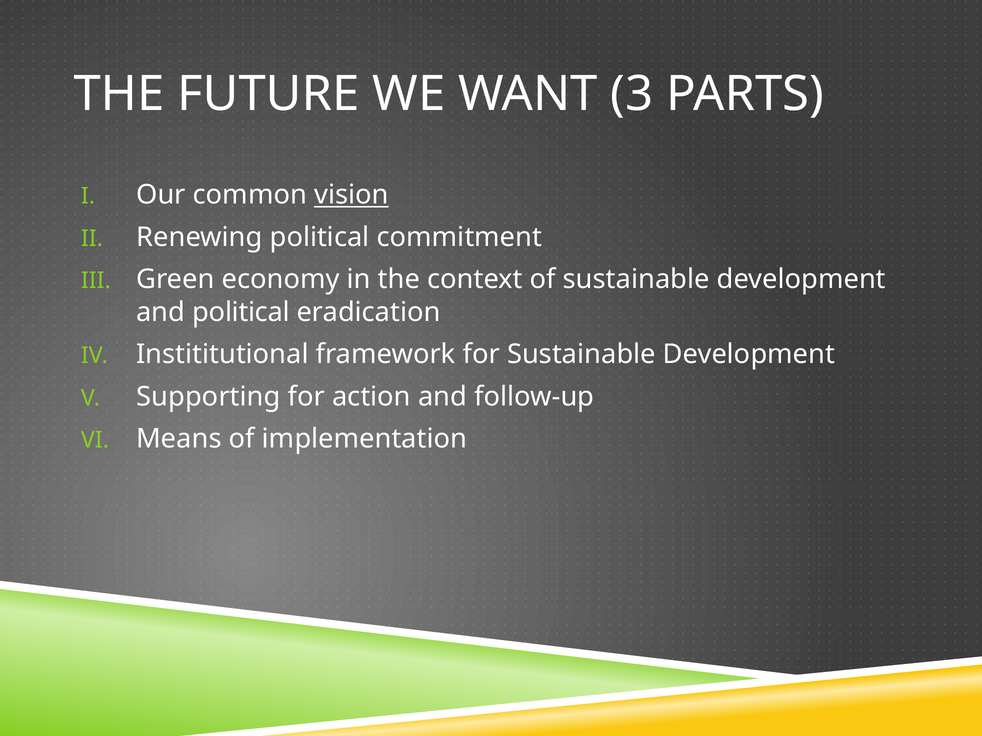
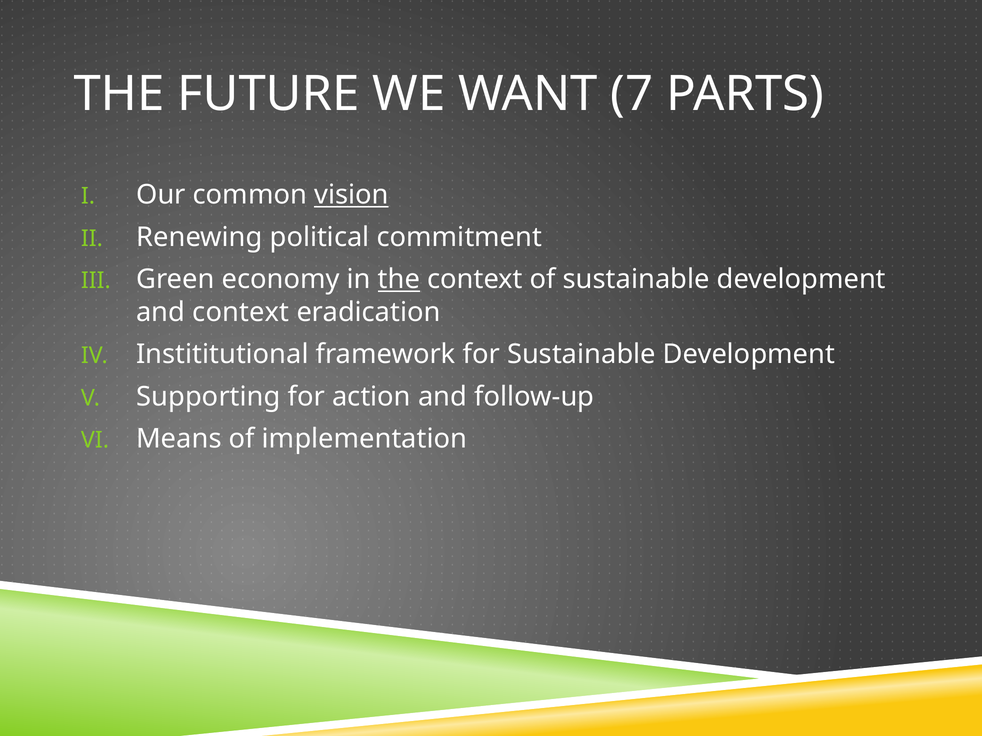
3: 3 -> 7 (632, 94)
the underline: none -> present (399, 280)
and political: political -> context (241, 312)
